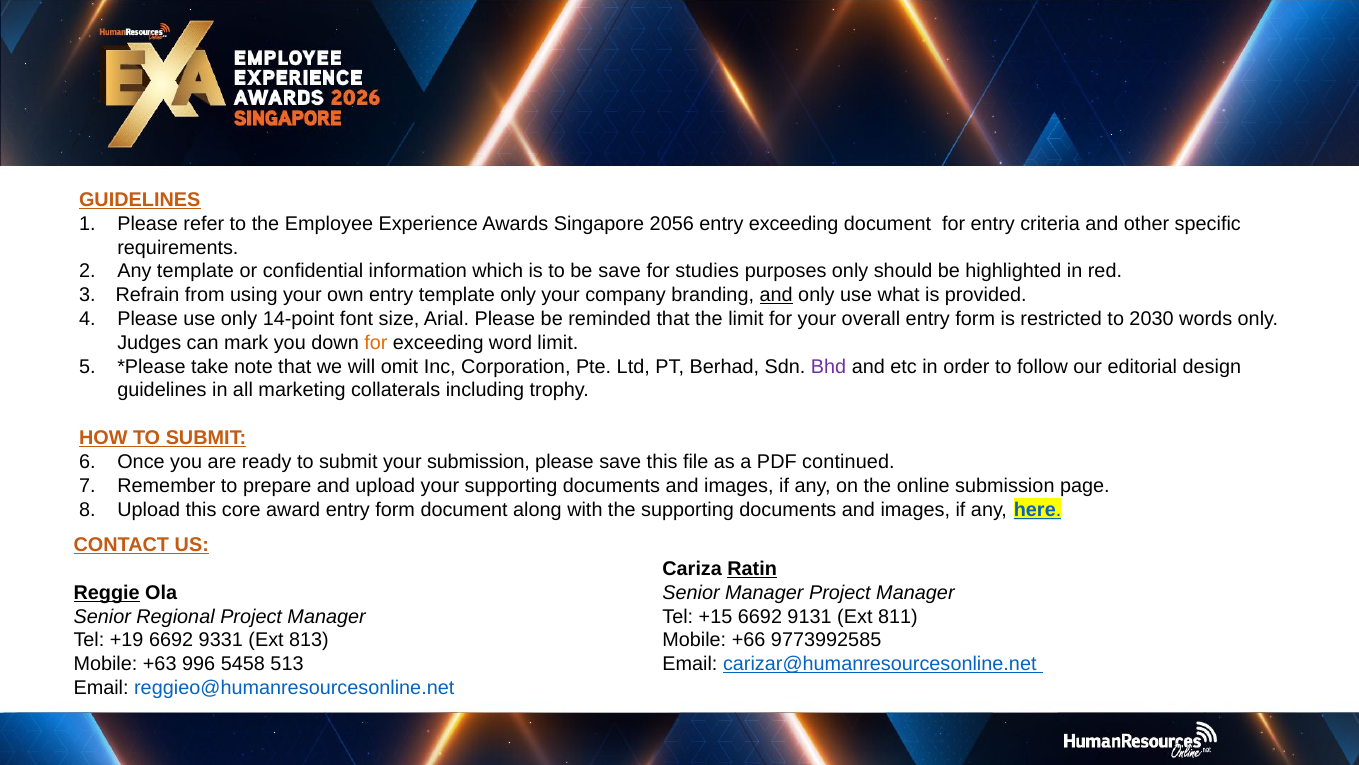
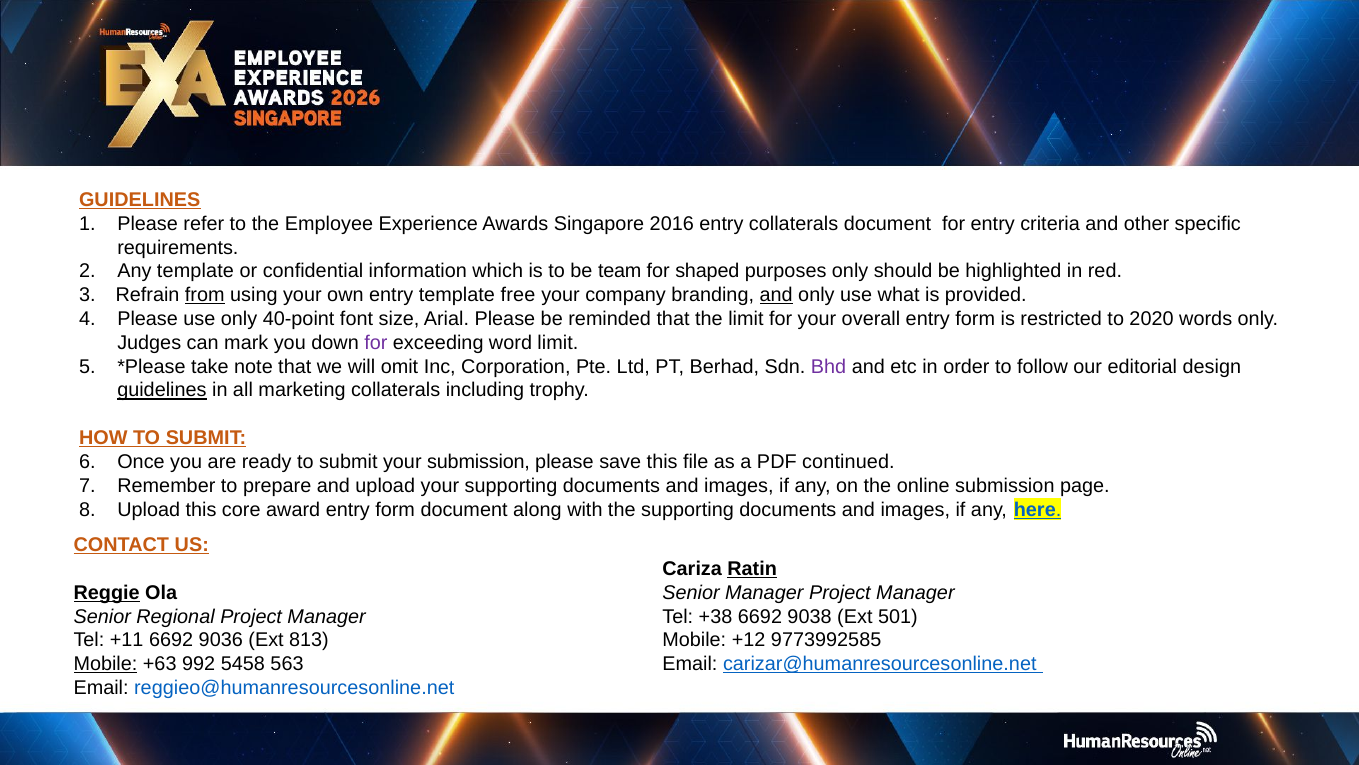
2056: 2056 -> 2016 (672, 224)
entry exceeding: exceeding -> collaterals (794, 224)
be save: save -> team (620, 271)
studies: studies -> shaped (707, 271)
from underline: none -> present (205, 295)
template only: only -> free (518, 295)
14-point: 14-point -> 40-point (299, 319)
2030: 2030 -> 2020 (1152, 319)
for colour: orange -> purple (376, 343)
guidelines underline: none -> present (162, 390)
+15: +15 -> +38 (716, 616)
9131: 9131 -> 9038 (810, 616)
811: 811 -> 501 (898, 616)
+19: +19 -> +11 (127, 640)
9331: 9331 -> 9036 (221, 640)
+66: +66 -> +12 (749, 640)
Mobile underline: none -> present (105, 664)
996: 996 -> 992 (199, 664)
513: 513 -> 563 (287, 664)
